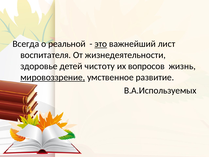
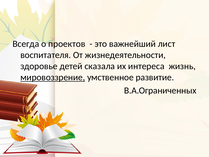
реальной: реальной -> проектов (67, 44)
это underline: present -> none (101, 44)
чистоту: чистоту -> сказала (100, 66)
вопросов: вопросов -> интереса (146, 66)
В.А.Используемых: В.А.Используемых -> В.А.Ограниченных (160, 90)
